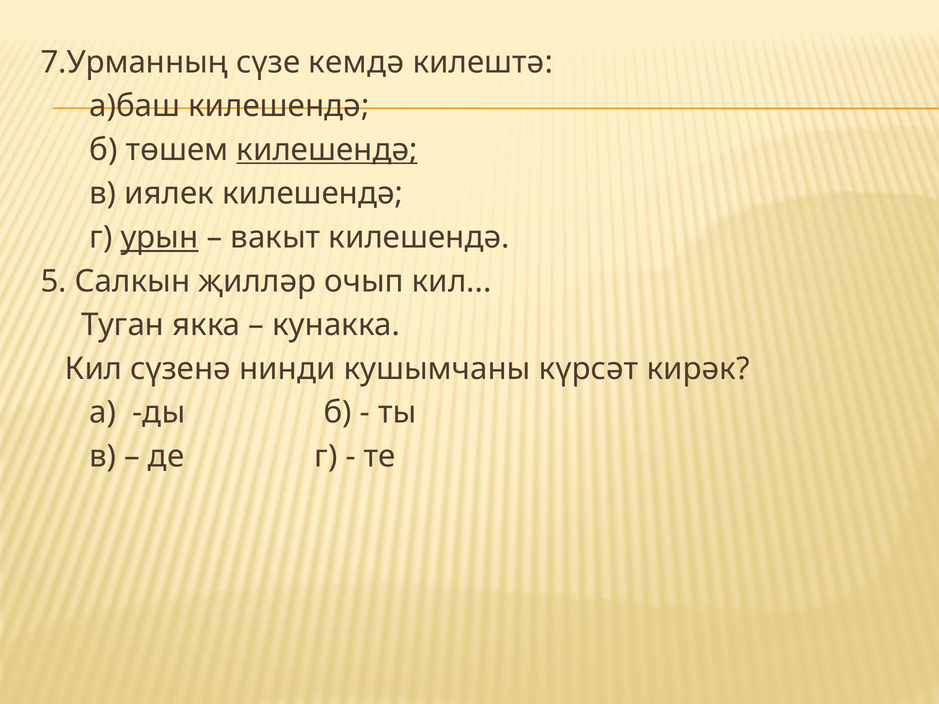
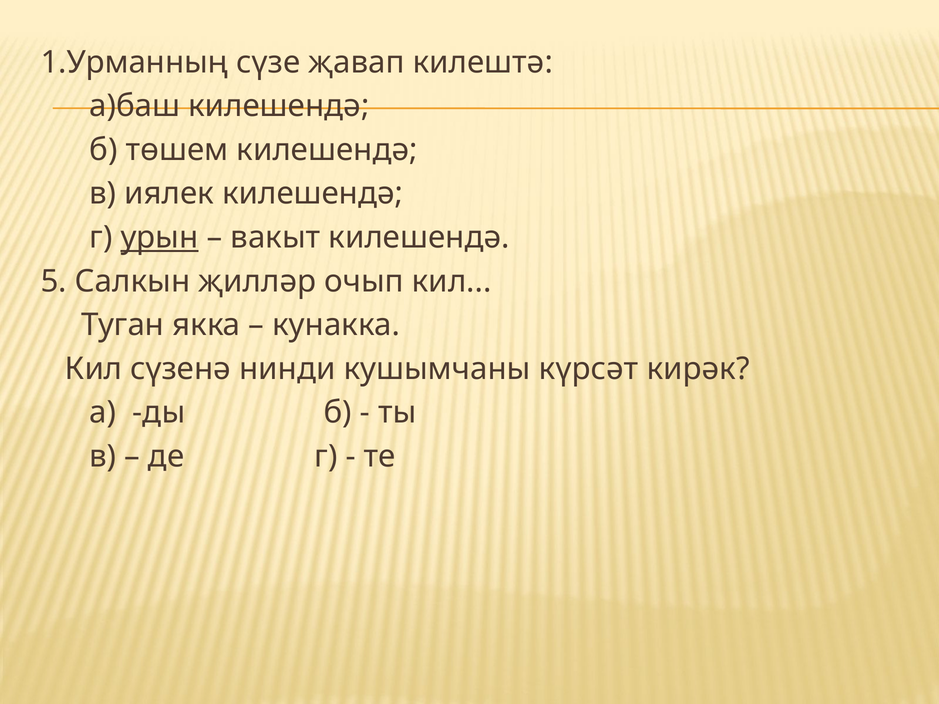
7.Урманның: 7.Урманның -> 1.Урманның (135, 62)
кемдә: кемдә -> җавап (357, 62)
килешендә underline: present -> none (327, 150)
